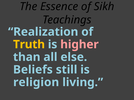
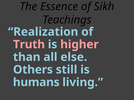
Truth colour: yellow -> pink (29, 45)
Beliefs: Beliefs -> Others (33, 70)
religion: religion -> humans (36, 83)
